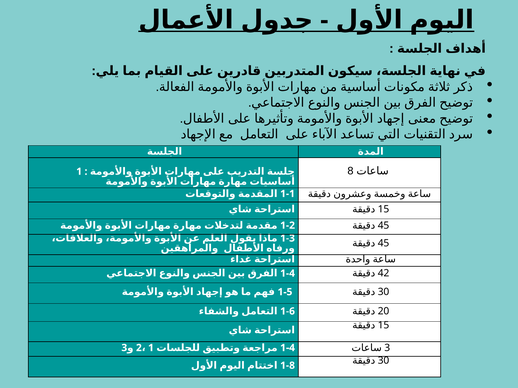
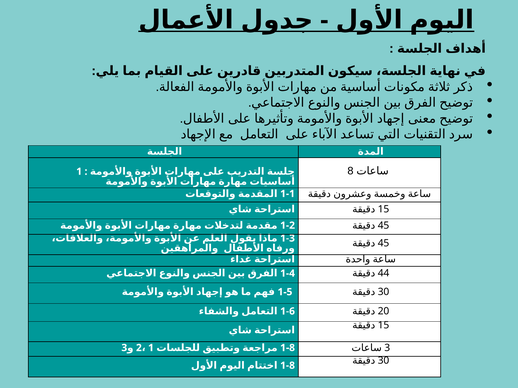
42: 42 -> 44 (384, 274)
1-4: 1-4 -> 1-8 (288, 348)
